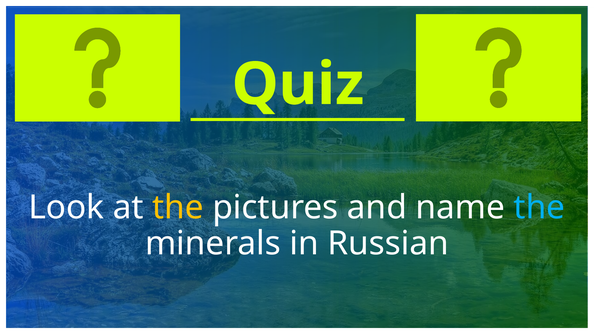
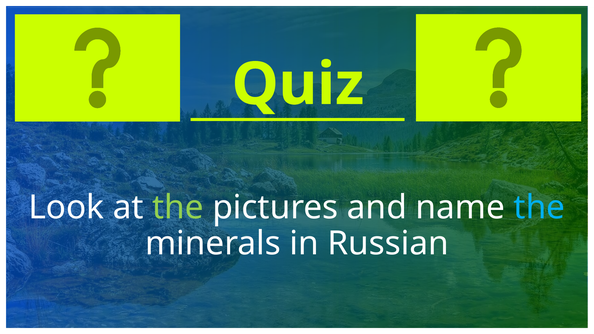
the colour: yellow -> light green (178, 207)
